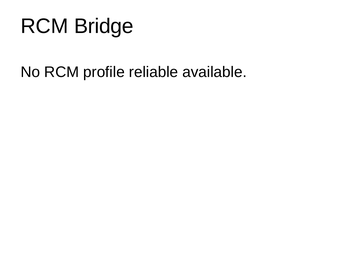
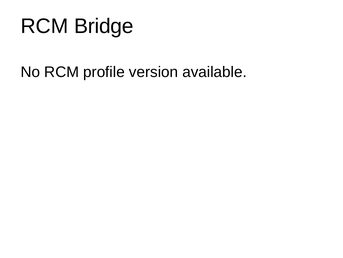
reliable: reliable -> version (154, 72)
